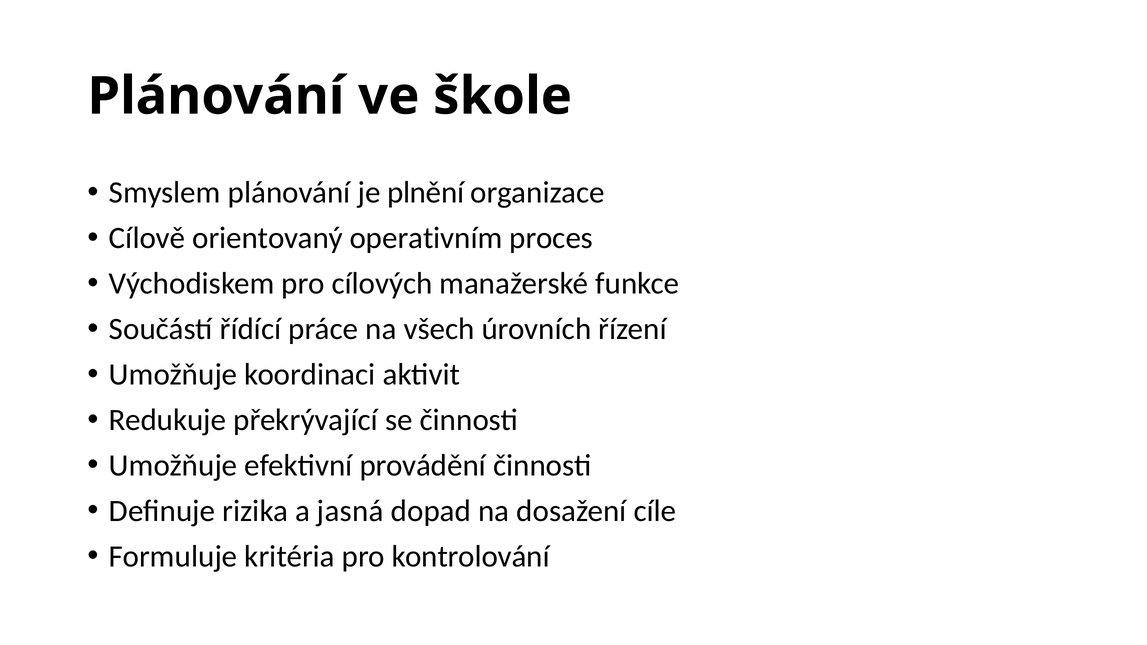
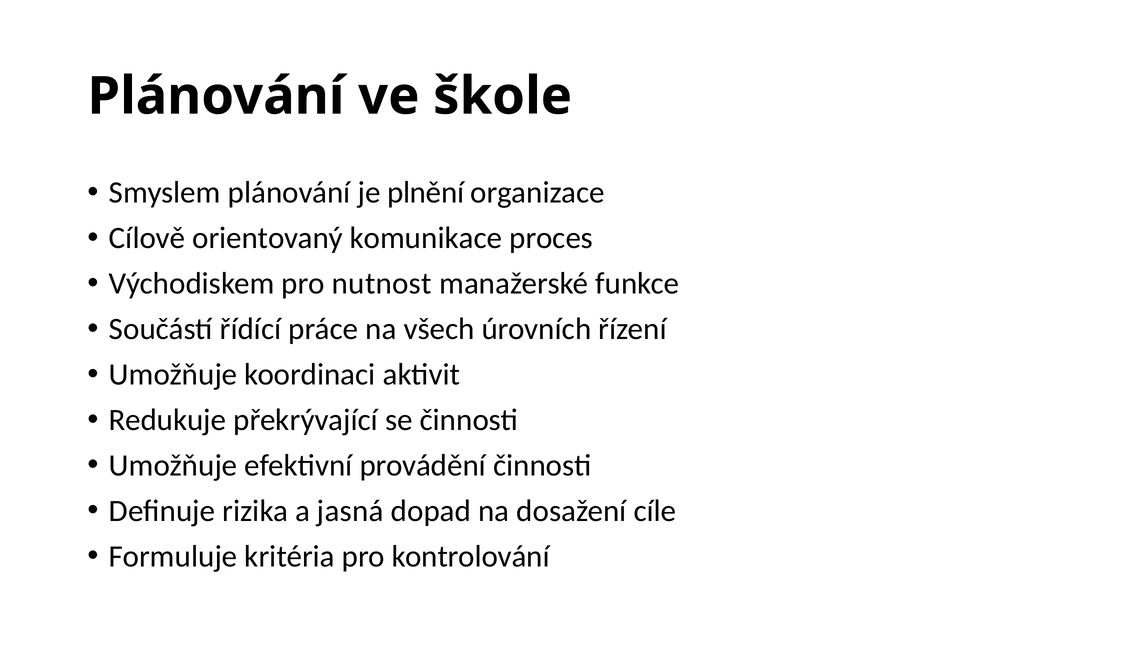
operativním: operativním -> komunikace (426, 238)
cílových: cílových -> nutnost (382, 284)
